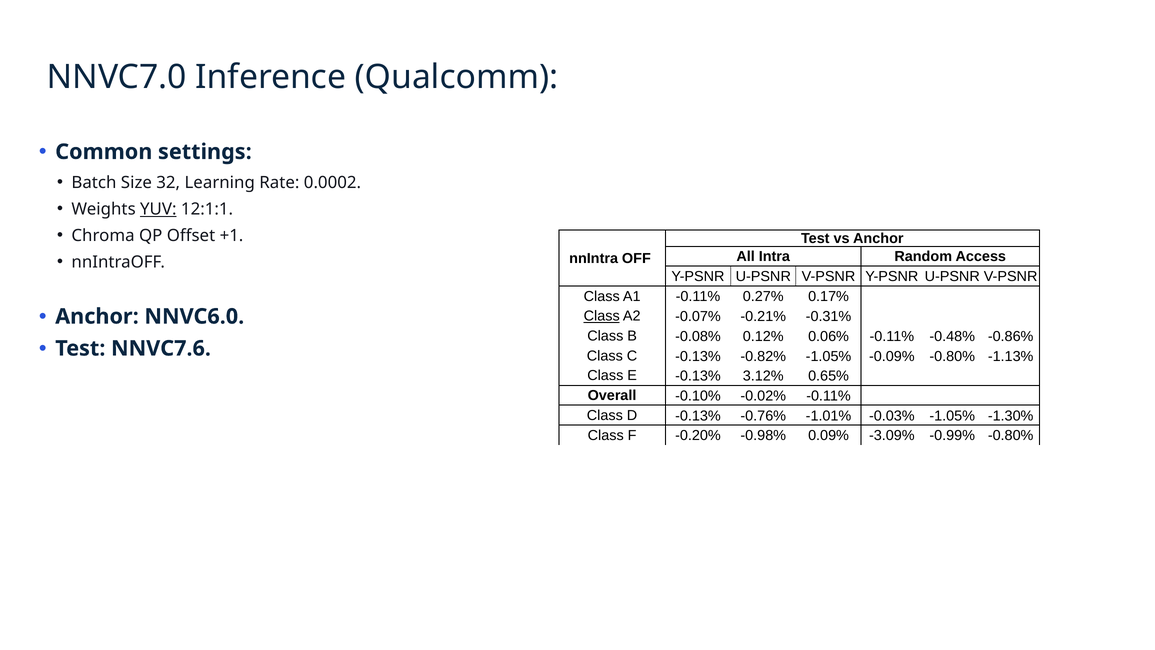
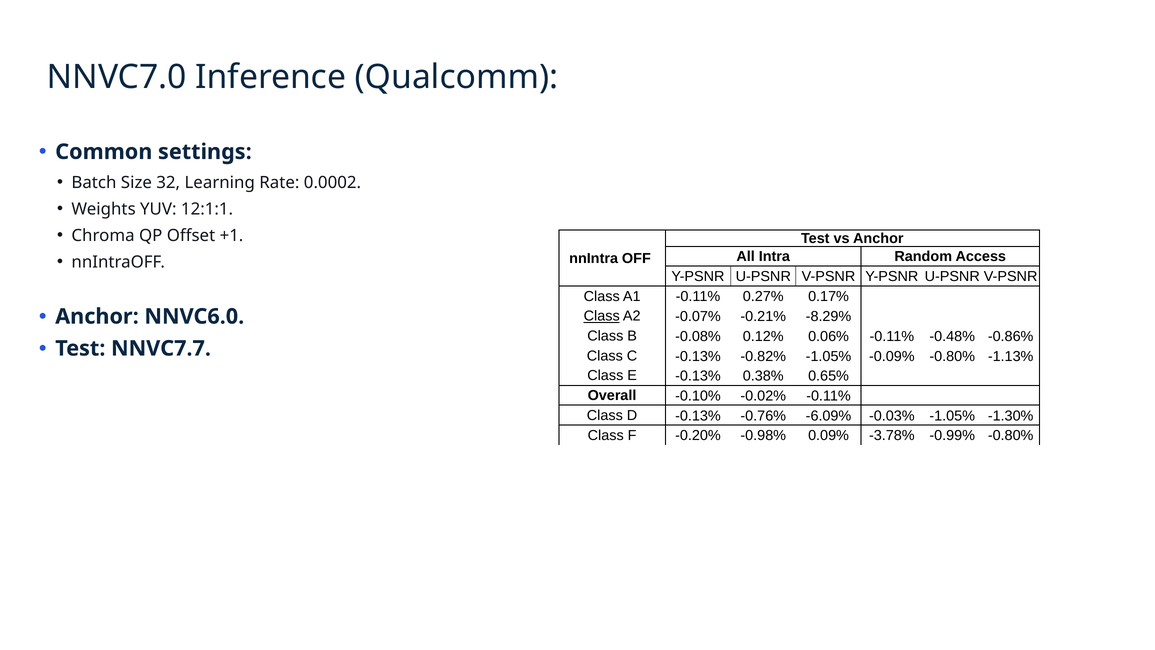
YUV underline: present -> none (158, 209)
-0.31%: -0.31% -> -8.29% (829, 316)
NNVC7.6: NNVC7.6 -> NNVC7.7 (161, 348)
3.12%: 3.12% -> 0.38% (763, 376)
-1.01%: -1.01% -> -6.09% (829, 416)
-3.09%: -3.09% -> -3.78% (892, 436)
